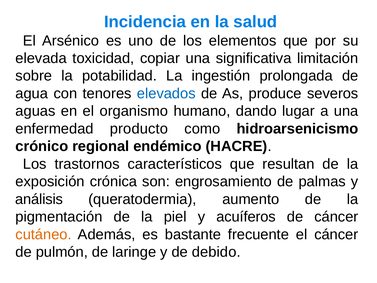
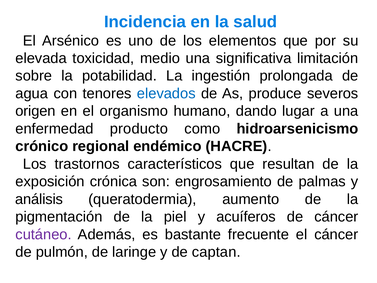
copiar: copiar -> medio (160, 58)
aguas: aguas -> origen (35, 111)
cutáneo colour: orange -> purple (44, 234)
debido: debido -> captan (216, 252)
